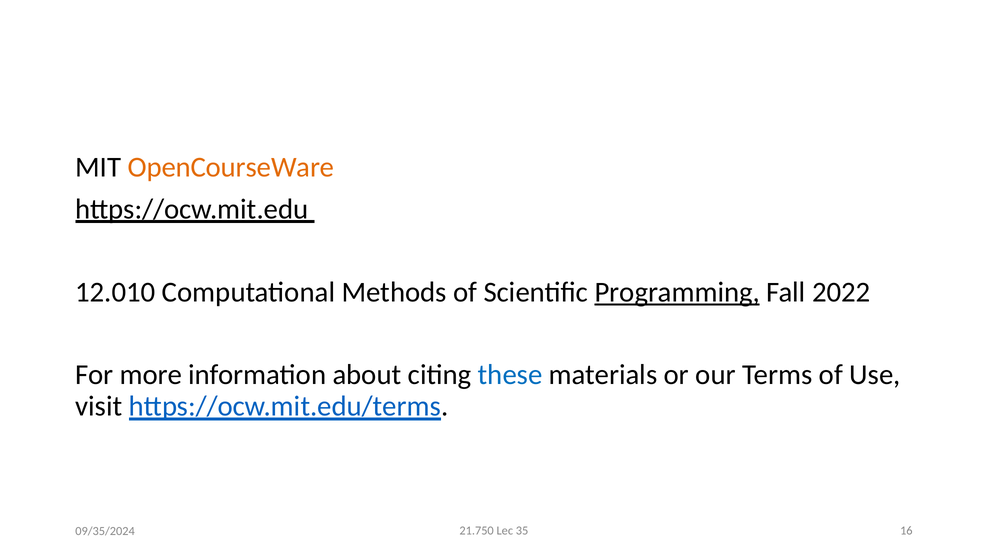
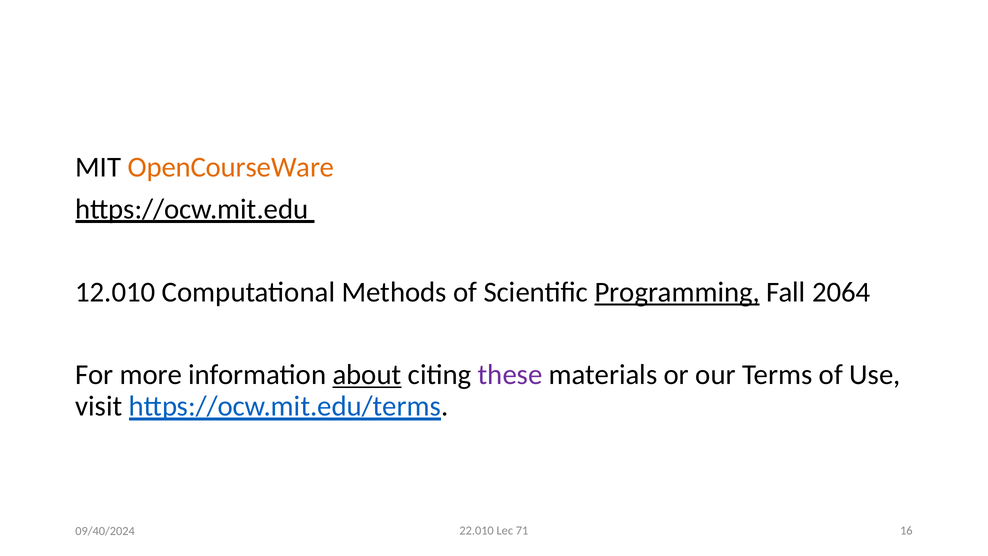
2022: 2022 -> 2064 (841, 292)
about underline: none -> present (367, 375)
these colour: blue -> purple (510, 375)
21.750: 21.750 -> 22.010 (477, 531)
35: 35 -> 71 (522, 531)
09/35/2024: 09/35/2024 -> 09/40/2024 (105, 531)
